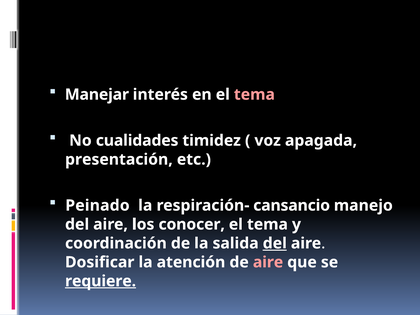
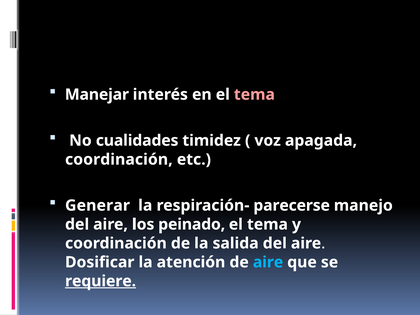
presentación: presentación -> coordinación (119, 159)
Peinado: Peinado -> Generar (97, 205)
cansancio: cansancio -> parecerse (292, 205)
conocer: conocer -> peinado (192, 224)
del underline: present -> none (275, 243)
aire colour: pink -> light blue (268, 262)
